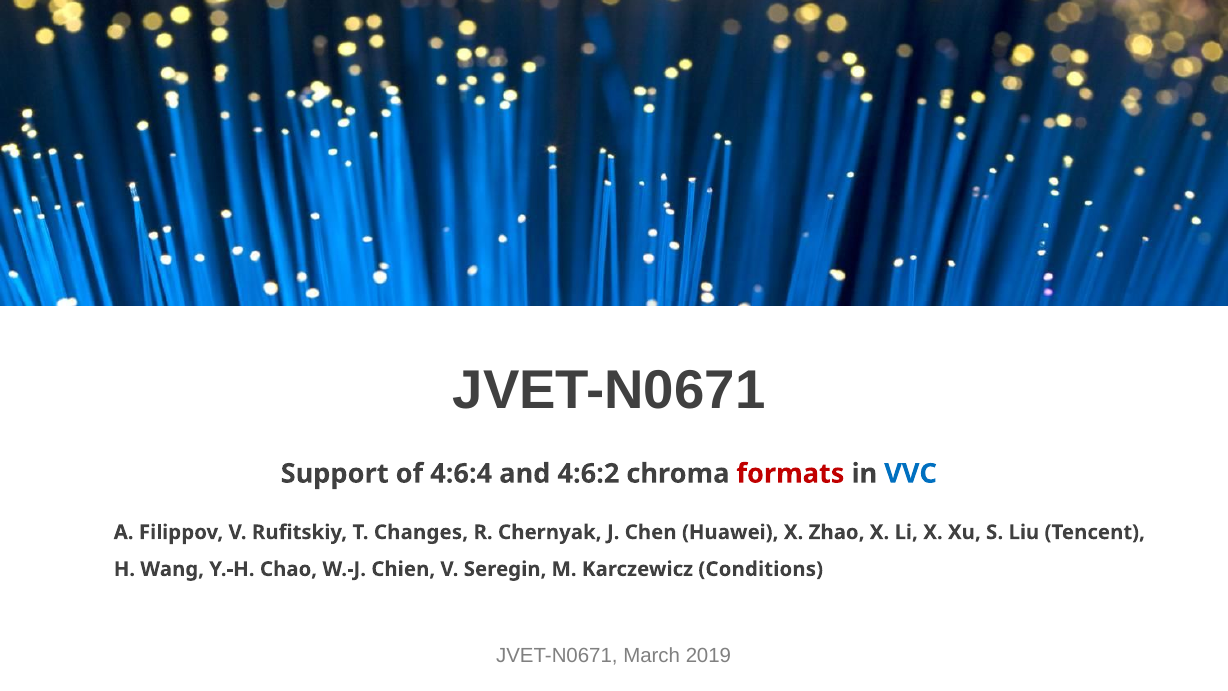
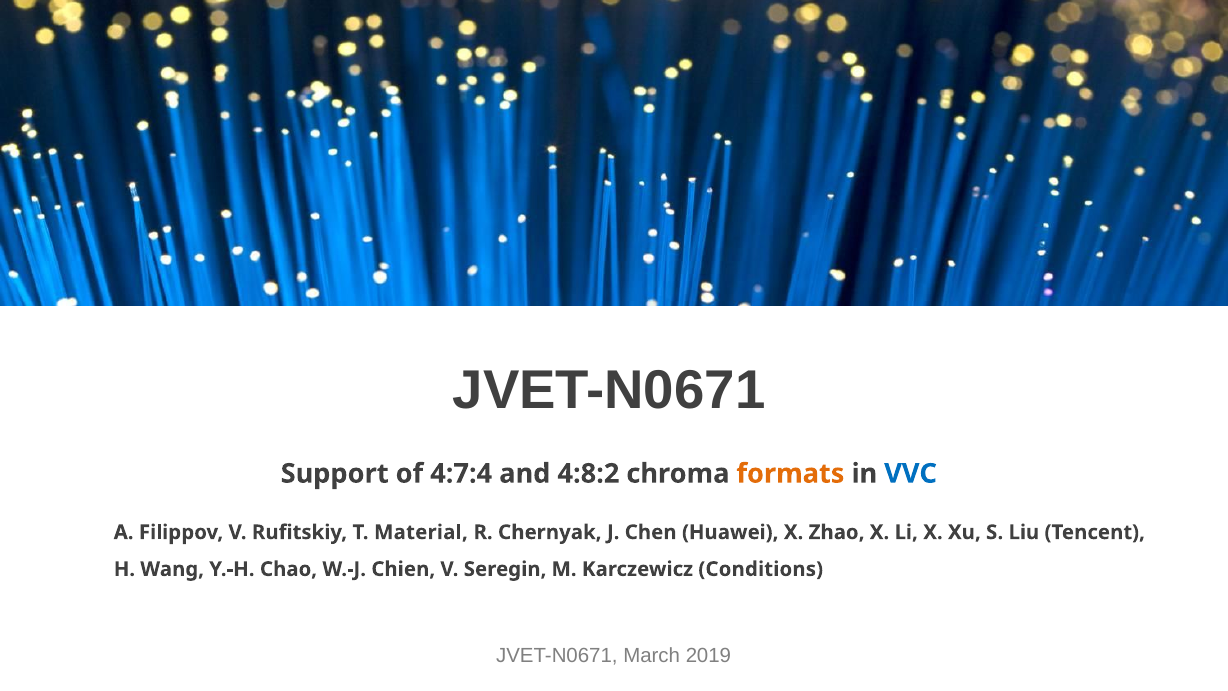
4:6:4: 4:6:4 -> 4:7:4 (461, 474)
4:6:2: 4:6:2 -> 4:8:2 (588, 474)
formats colour: red -> orange (790, 474)
Changes: Changes -> Material (421, 532)
